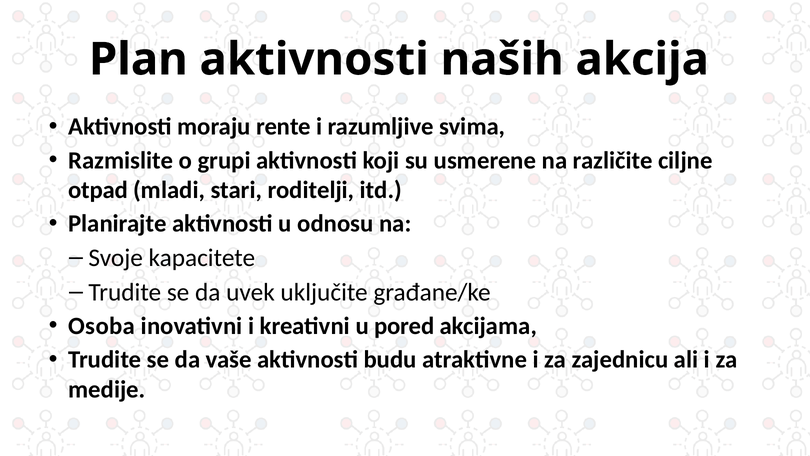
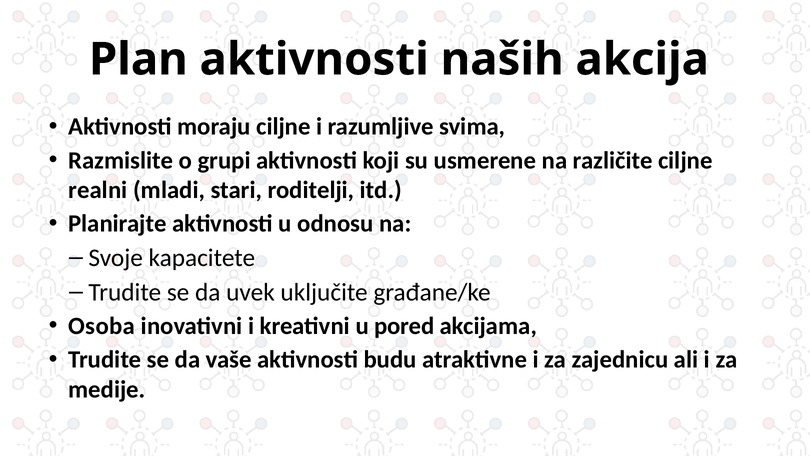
moraju rente: rente -> ciljne (283, 127)
otpad: otpad -> realni (98, 190)
